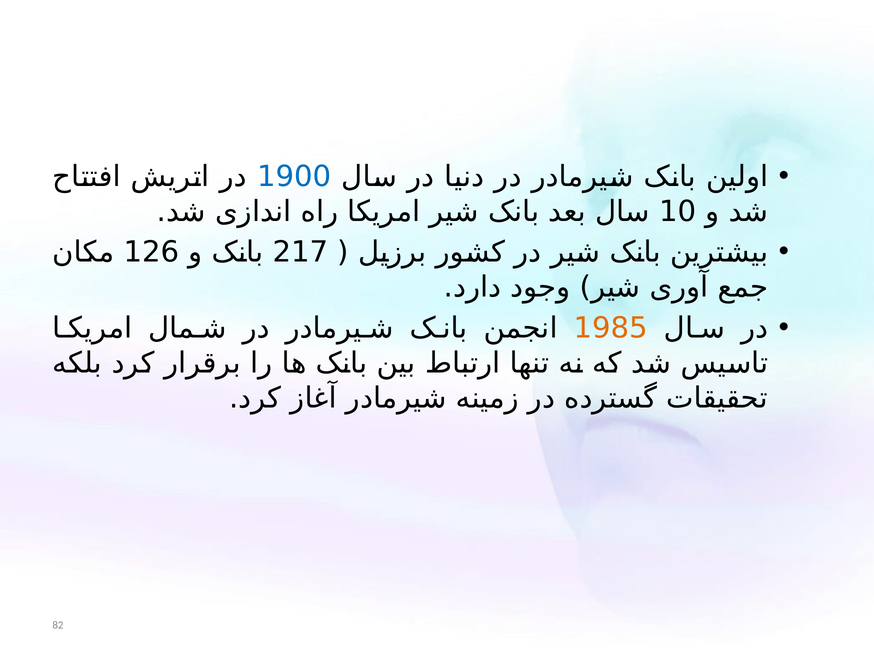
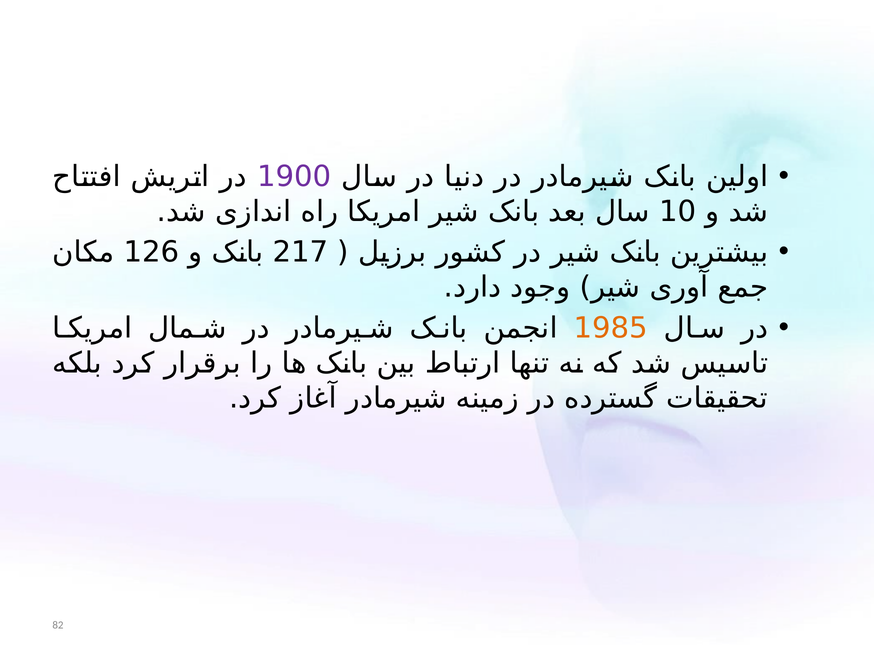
1900 colour: blue -> purple (294, 177)
